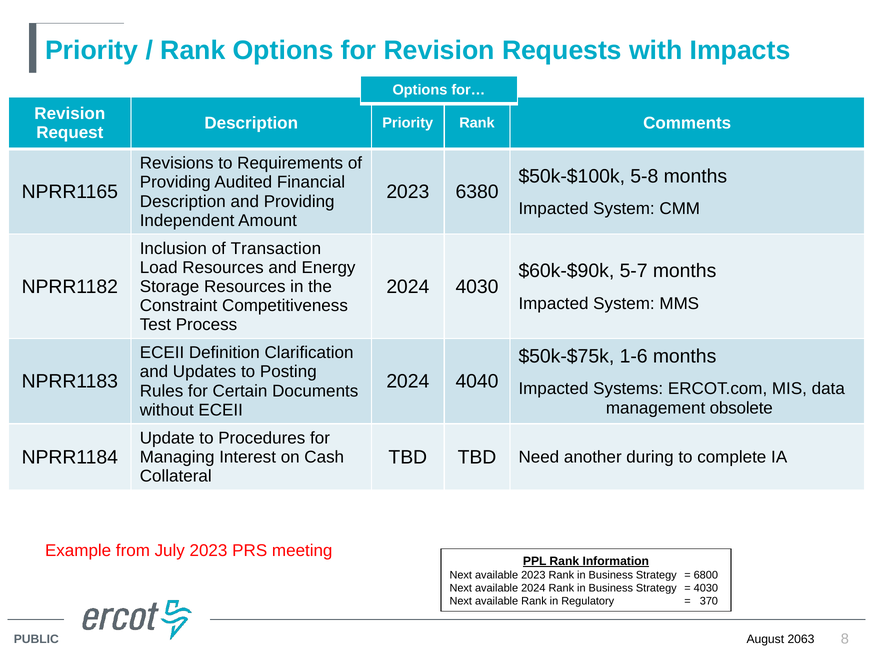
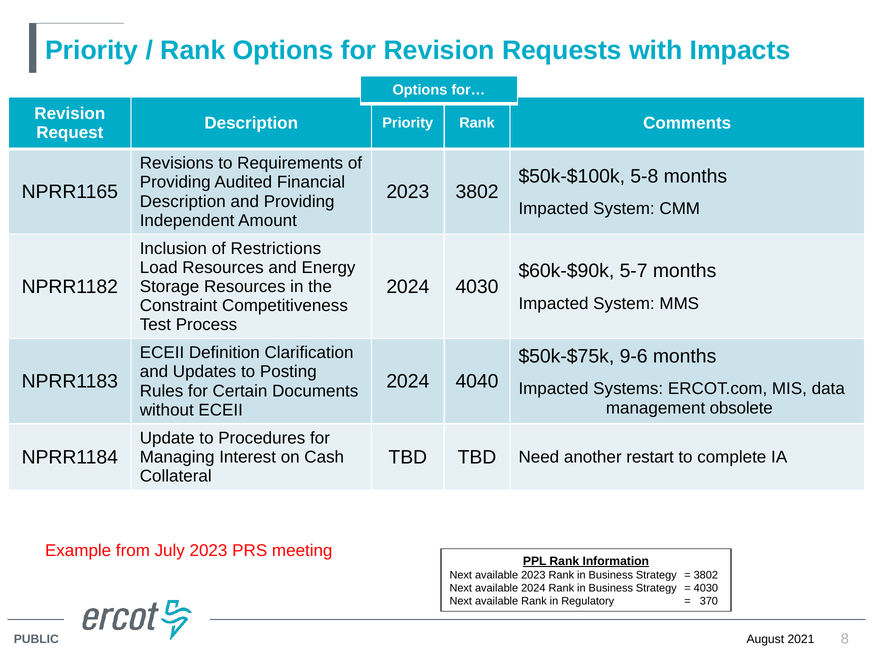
2023 6380: 6380 -> 3802 (477, 192)
Transaction: Transaction -> Restrictions (276, 248)
1-6: 1-6 -> 9-6 (634, 356)
during: during -> restart (650, 457)
6800: 6800 -> 3802 (706, 574)
2063: 2063 -> 2021 (801, 639)
